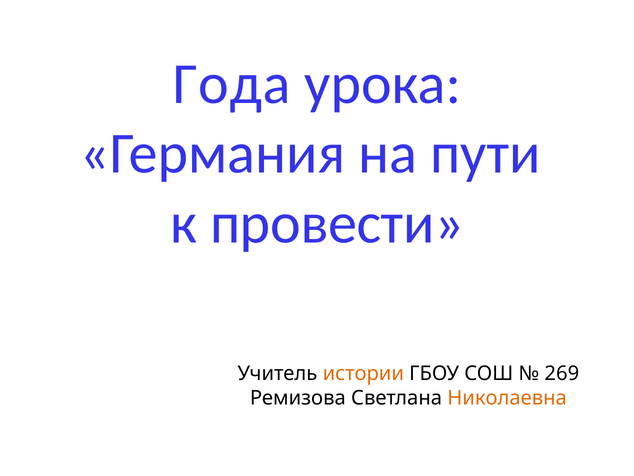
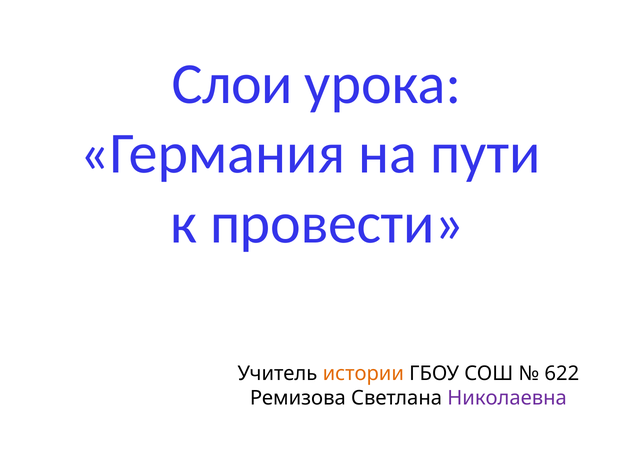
Года: Года -> Слои (232, 84)
269: 269 -> 622 (562, 373)
Николаевна colour: orange -> purple (507, 398)
